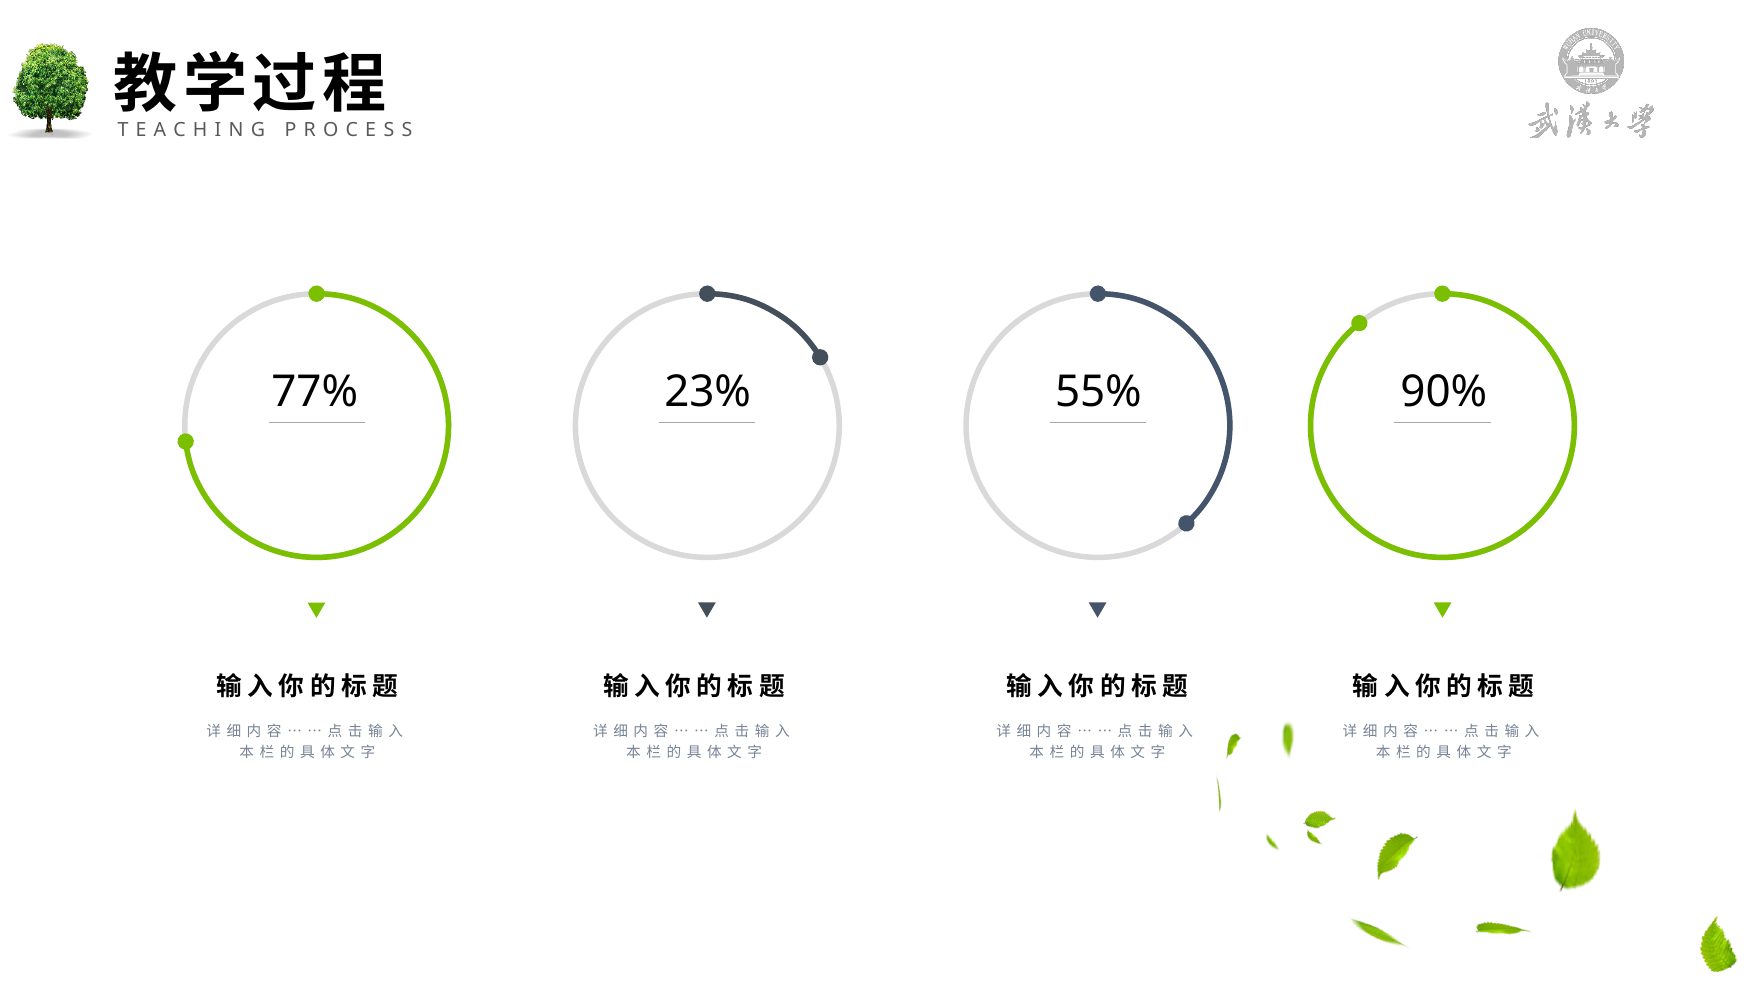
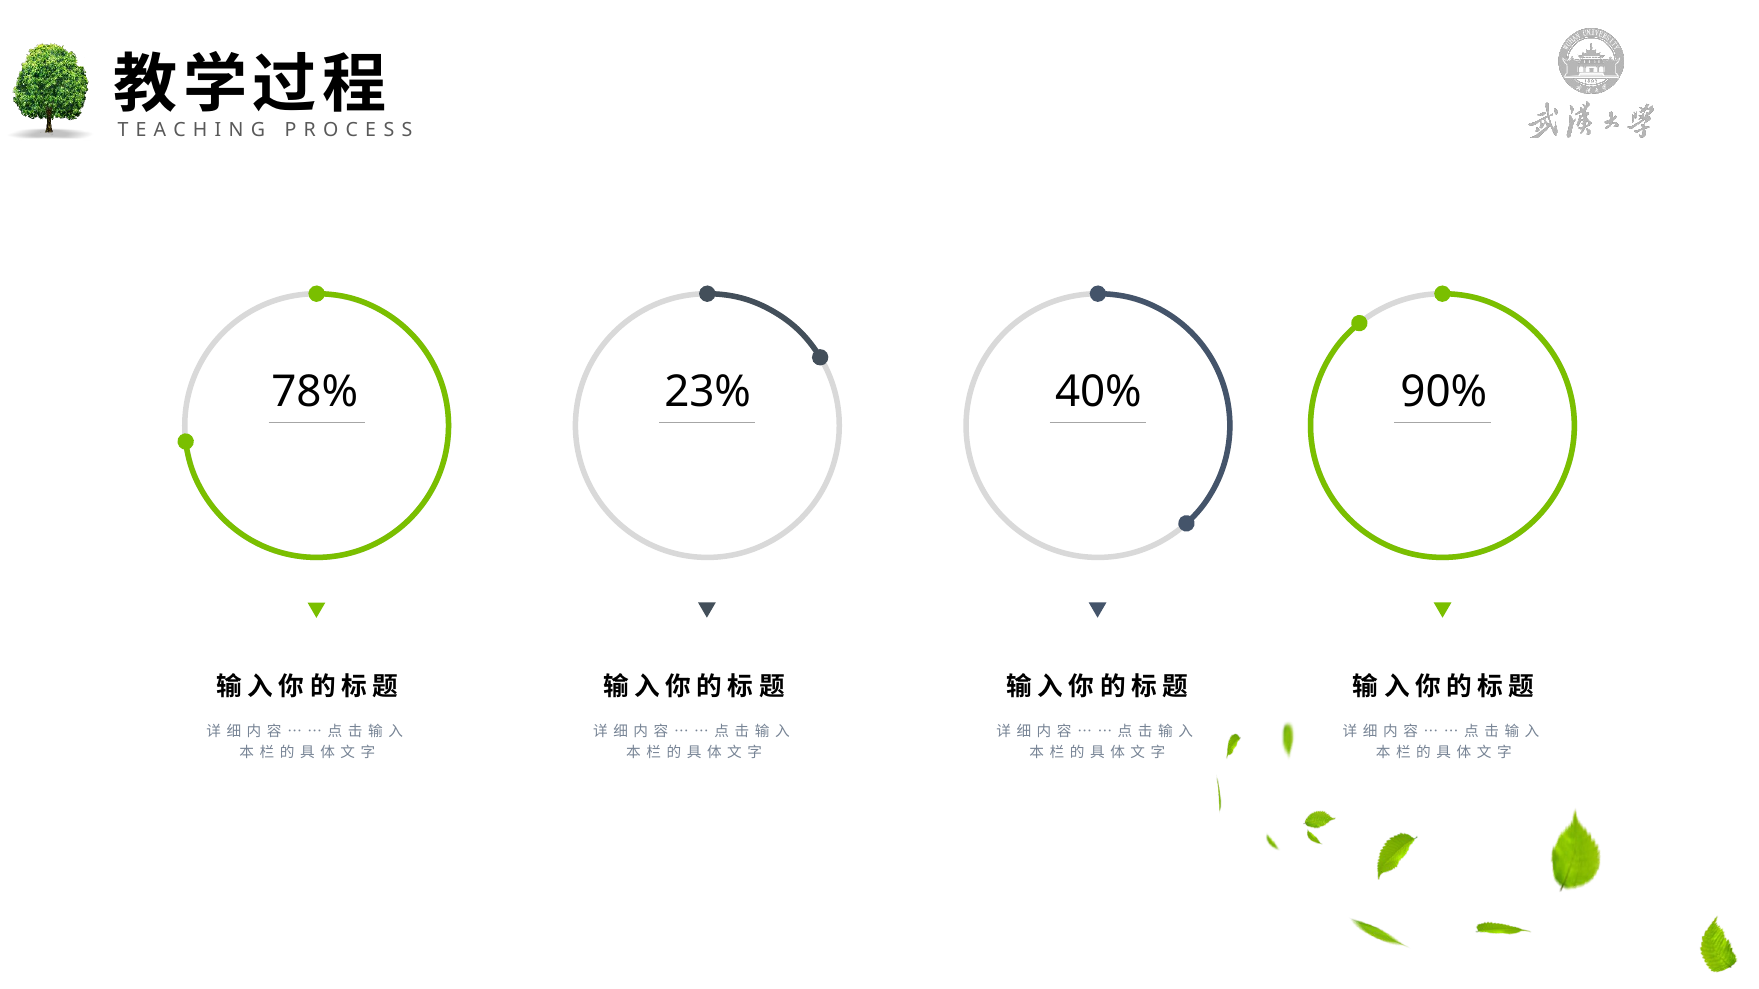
77%: 77% -> 78% (315, 392)
55%: 55% -> 40% (1098, 392)
